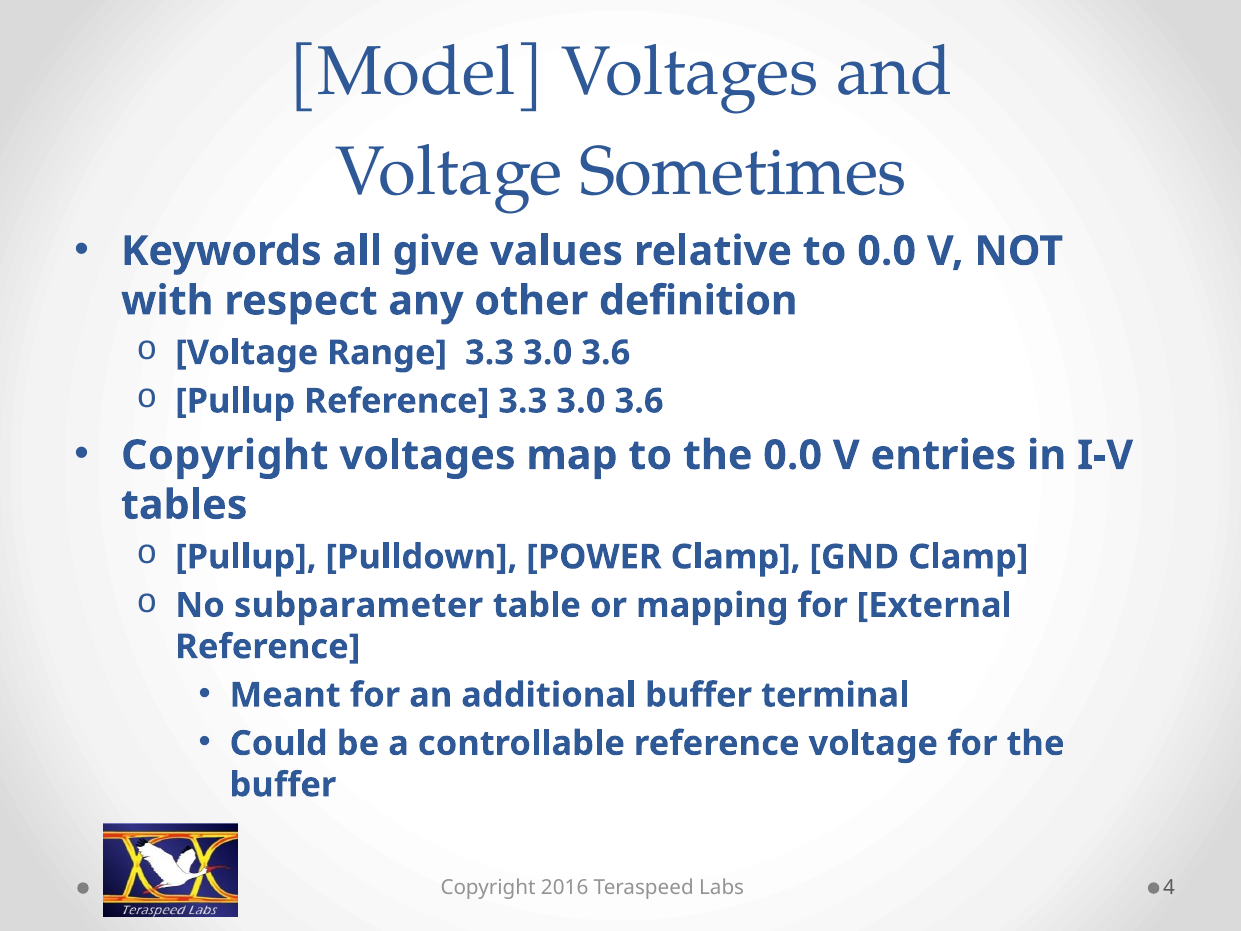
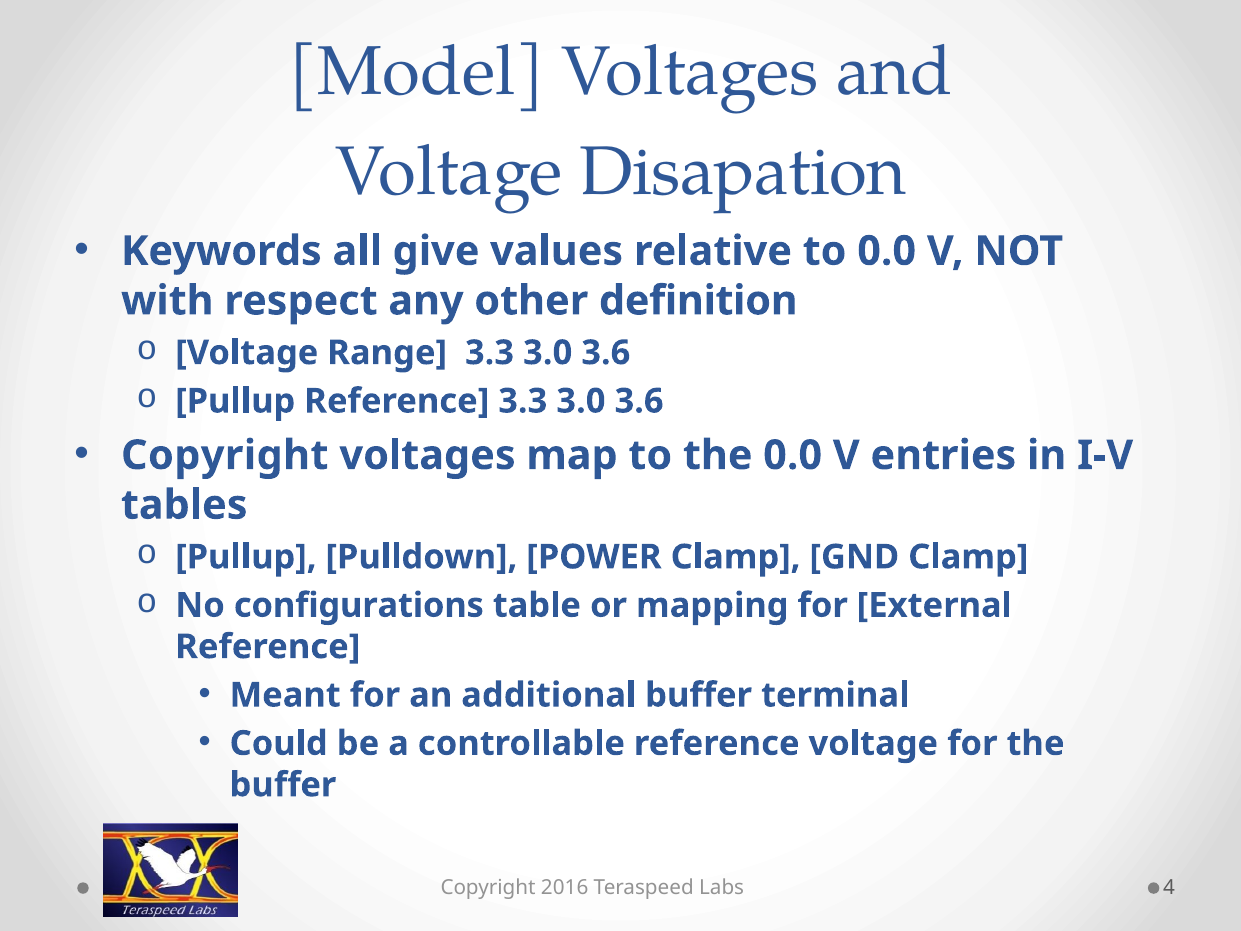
Sometimes: Sometimes -> Disapation (743, 172)
subparameter: subparameter -> configurations (359, 605)
